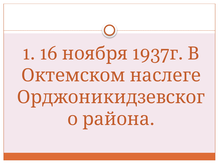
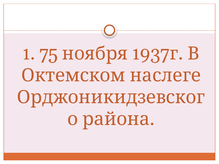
16: 16 -> 75 (49, 54)
